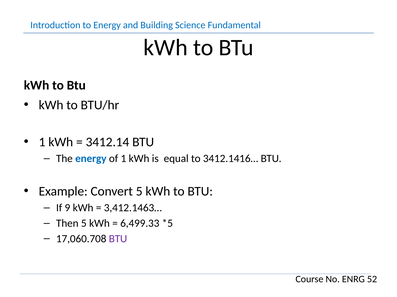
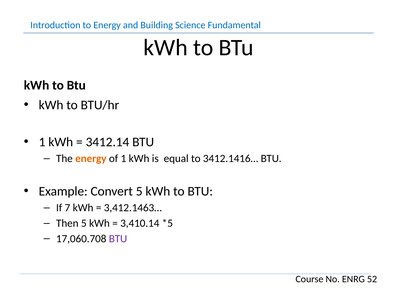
energy colour: blue -> orange (91, 159)
9: 9 -> 7 (67, 208)
6,499.33: 6,499.33 -> 3,410.14 (140, 224)
